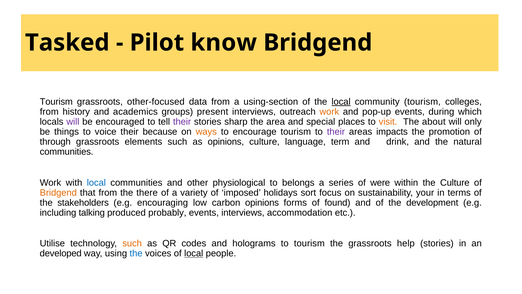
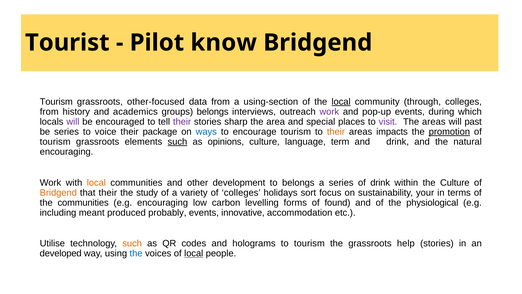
Tasked: Tasked -> Tourist (67, 43)
community tourism: tourism -> through (422, 102)
groups present: present -> belongs (213, 112)
work colour: orange -> purple (329, 112)
visit colour: orange -> purple (388, 122)
The about: about -> areas (434, 122)
only: only -> past (473, 122)
be things: things -> series (67, 132)
because: because -> package (160, 132)
ways colour: orange -> blue (206, 132)
their colour: purple -> orange (336, 132)
promotion underline: none -> present (449, 132)
through: through -> tourism (55, 142)
such underline: none -> present (177, 142)
communities: communities -> encouraging (67, 152)
local colour: blue -> orange (96, 182)
physiological: physiological -> development (239, 182)
of were: were -> drink (380, 182)
that from: from -> their (108, 192)
there: there -> study (147, 192)
of imposed: imposed -> colleges (241, 192)
the stakeholders: stakeholders -> communities (83, 202)
carbon opinions: opinions -> levelling (262, 202)
development: development -> physiological (432, 202)
talking: talking -> meant (92, 212)
events interviews: interviews -> innovative (243, 212)
